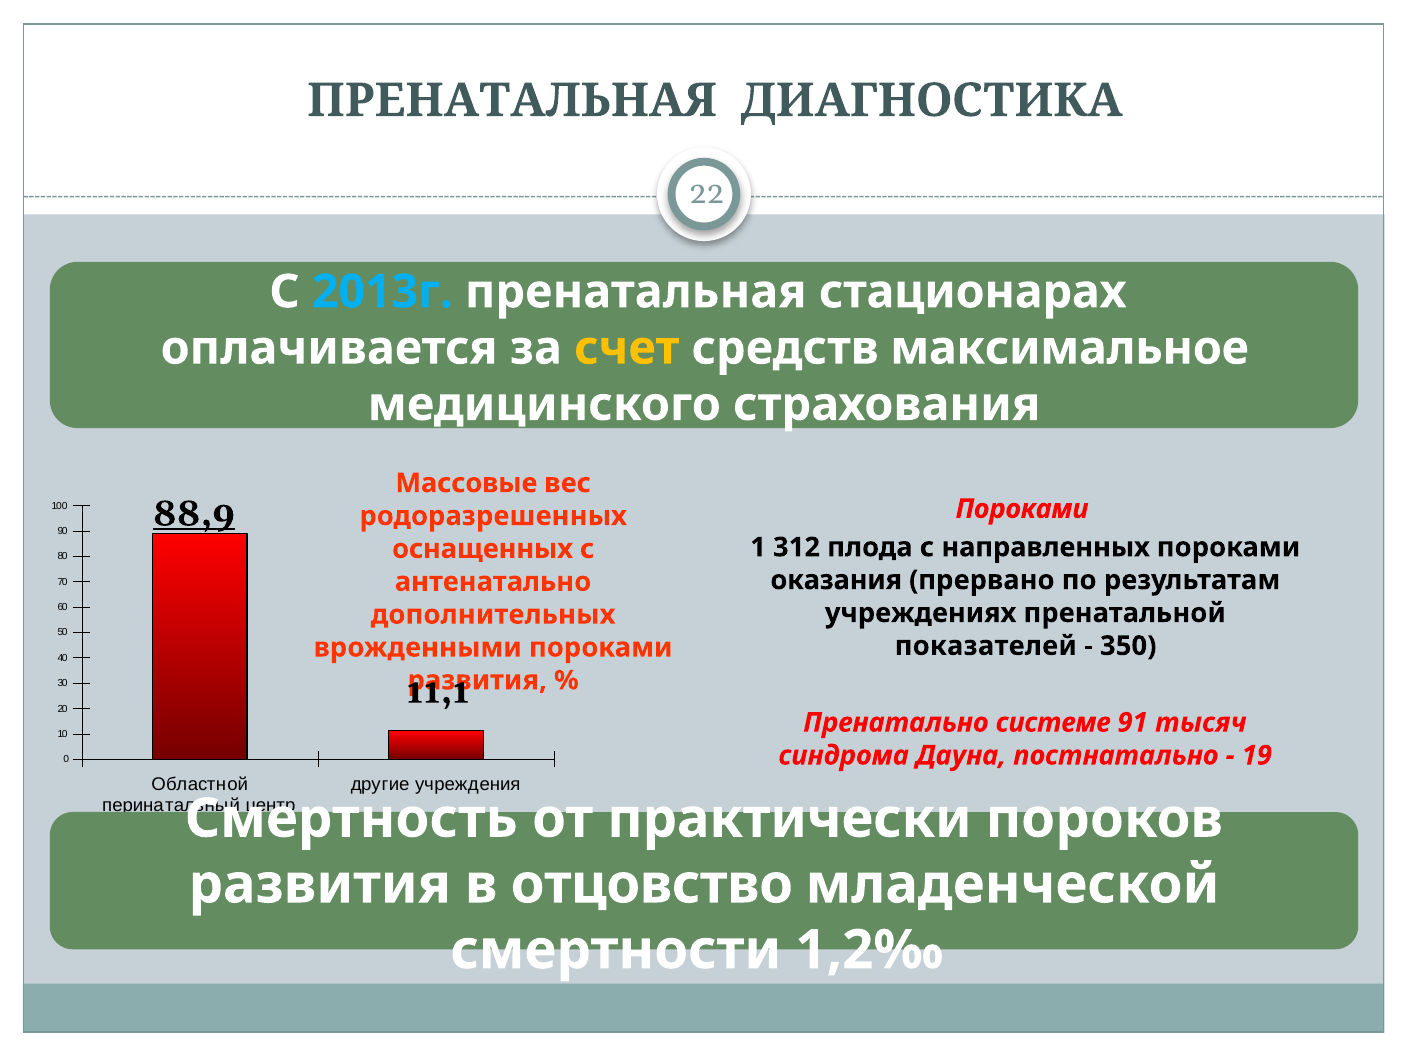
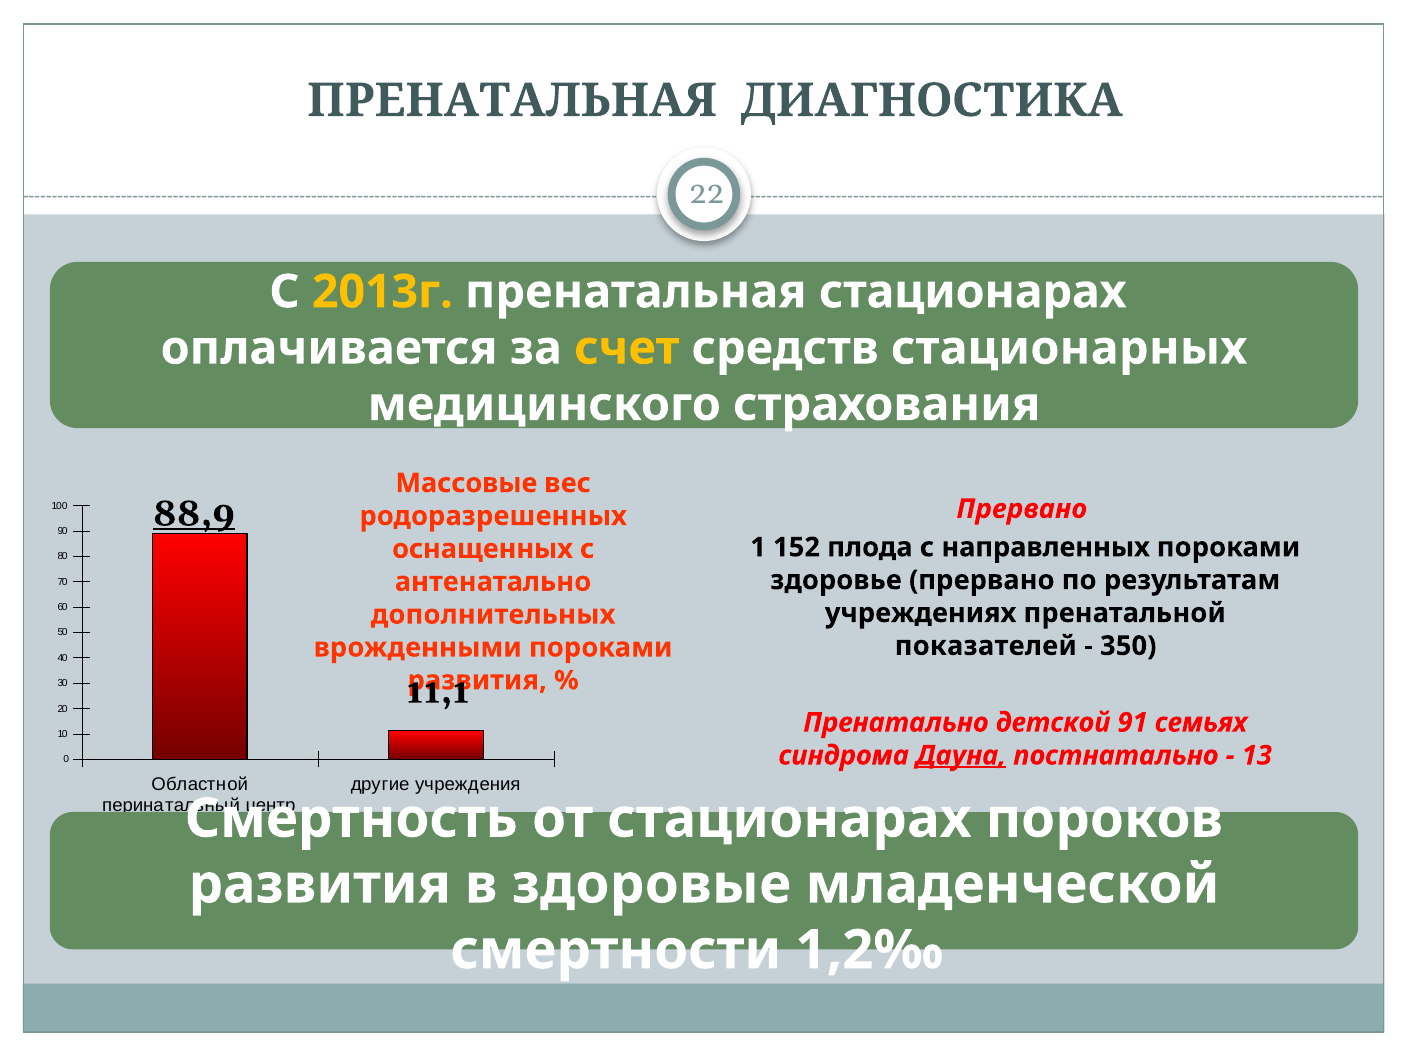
2013г colour: light blue -> yellow (382, 292)
максимальное: максимальное -> стационарных (1069, 348)
Пороками: Пороками -> Прервано (1022, 509)
312: 312 -> 152 (797, 547)
оказания: оказания -> здоровье (836, 580)
системе: системе -> детской (1053, 723)
тысяч: тысяч -> семьях (1201, 723)
Дауна underline: none -> present (961, 755)
19: 19 -> 13 (1257, 755)
от практически: практически -> стационарах (789, 819)
отцовство: отцовство -> здоровые (651, 884)
